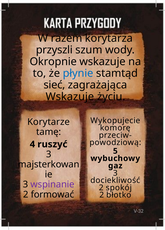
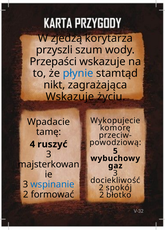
razem: razem -> zjedzą (66, 38)
Okropnie: Okropnie -> Przepaści (53, 61)
sieć: sieć -> nikt (54, 85)
Korytarze: Korytarze -> Wpadacie (49, 122)
wspinanie colour: purple -> blue (52, 184)
